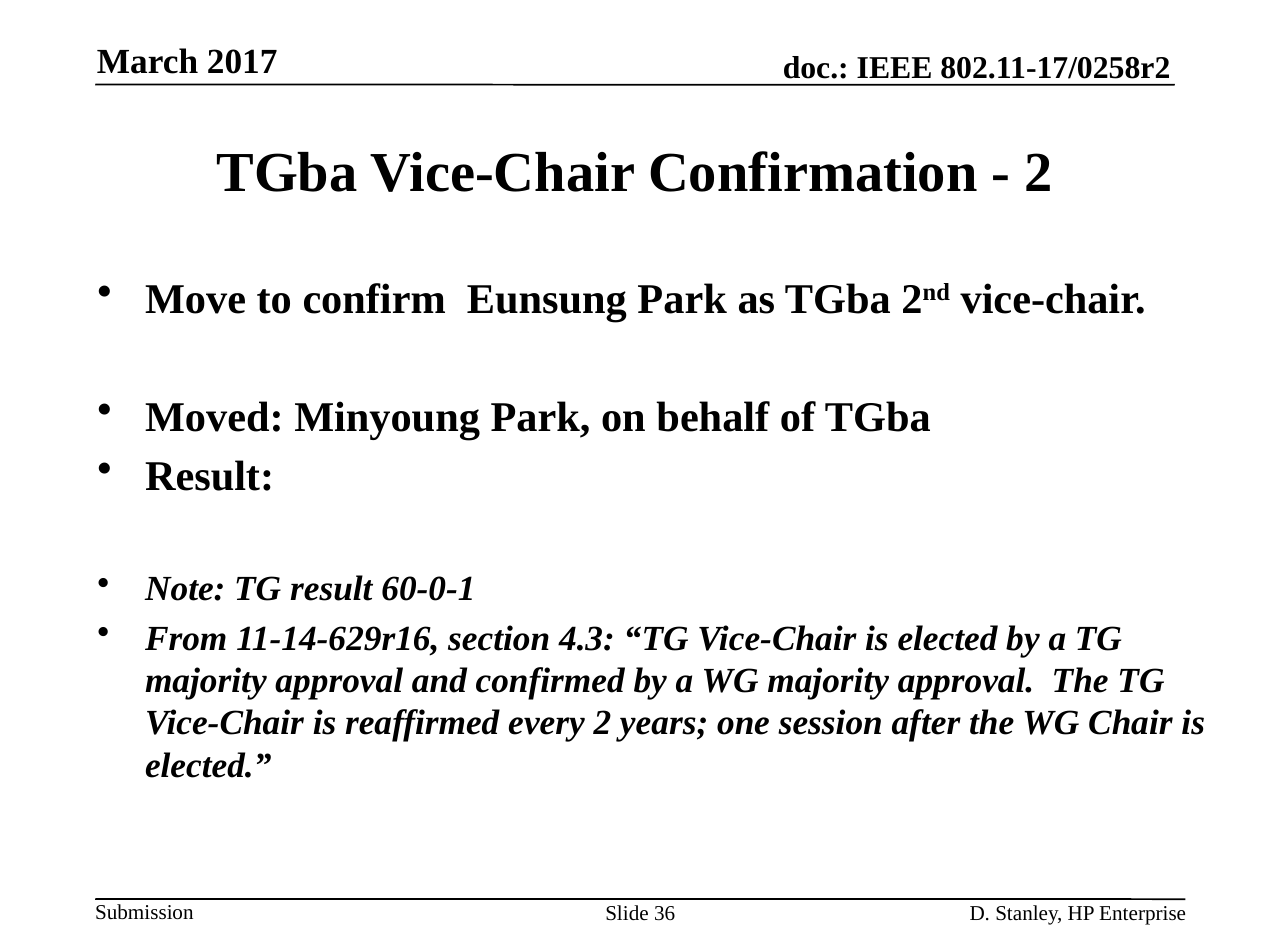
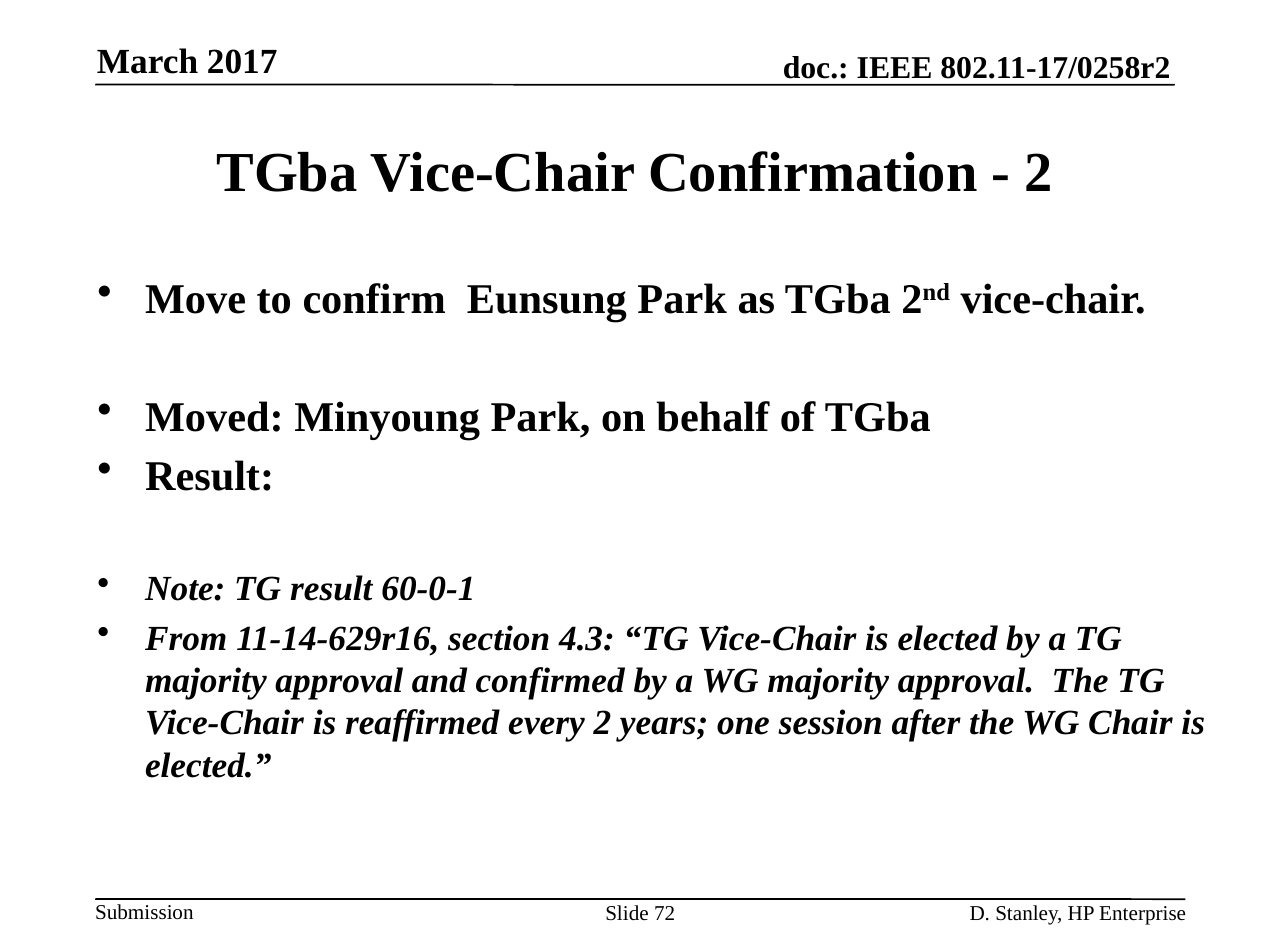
36: 36 -> 72 (665, 914)
